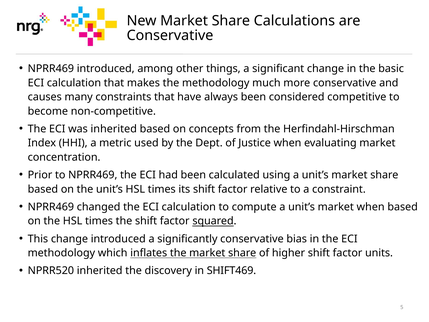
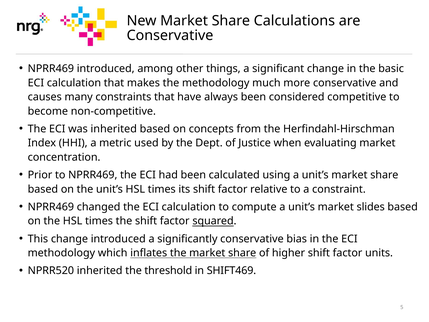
market when: when -> slides (371, 207)
discovery: discovery -> threshold (168, 271)
